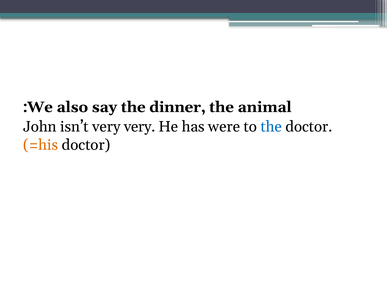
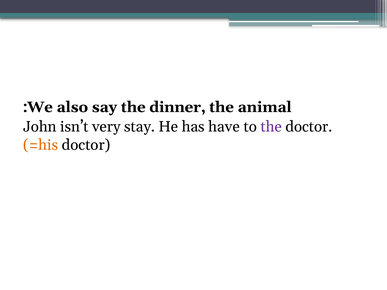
very very: very -> stay (140, 127)
were: were -> have (224, 127)
the colour: blue -> purple (271, 127)
